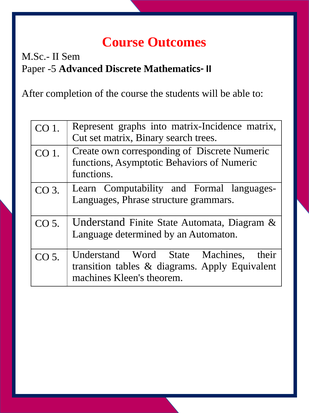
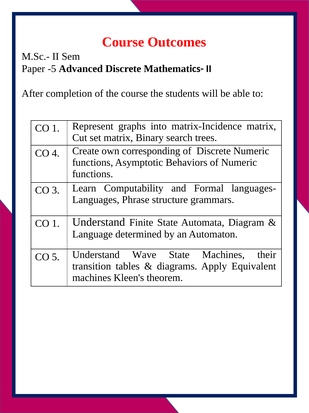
1: 1 -> 4 (56, 153)
5: 5 -> 1 (56, 223)
Word: Word -> Wave (144, 254)
